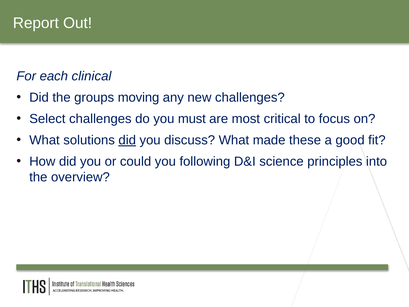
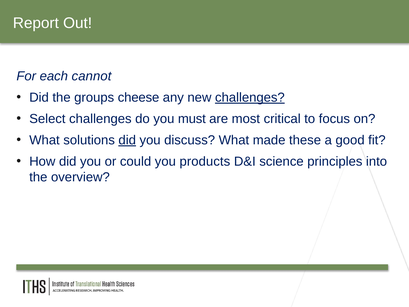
clinical: clinical -> cannot (92, 76)
moving: moving -> cheese (139, 97)
challenges underline: none -> present (250, 97)
following: following -> products (205, 161)
